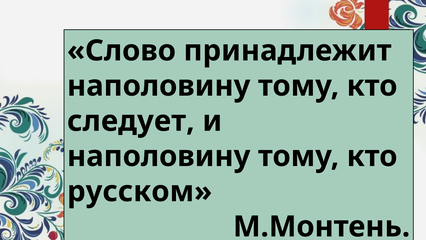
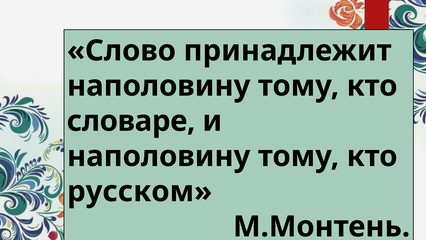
следует: следует -> словаре (131, 121)
